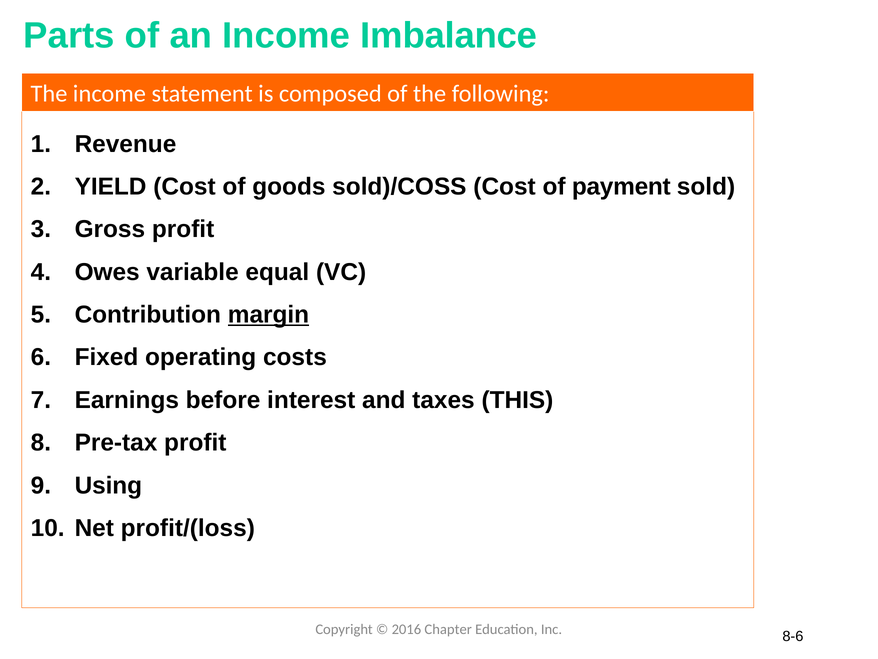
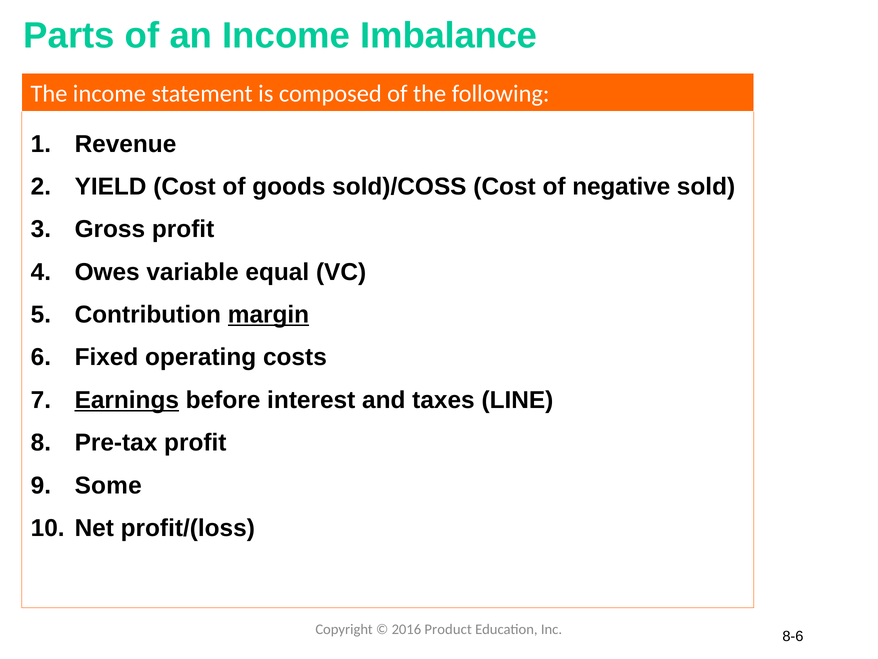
payment: payment -> negative (621, 186)
Earnings underline: none -> present (127, 400)
THIS: THIS -> LINE (517, 400)
Using: Using -> Some (108, 485)
Chapter: Chapter -> Product (448, 629)
